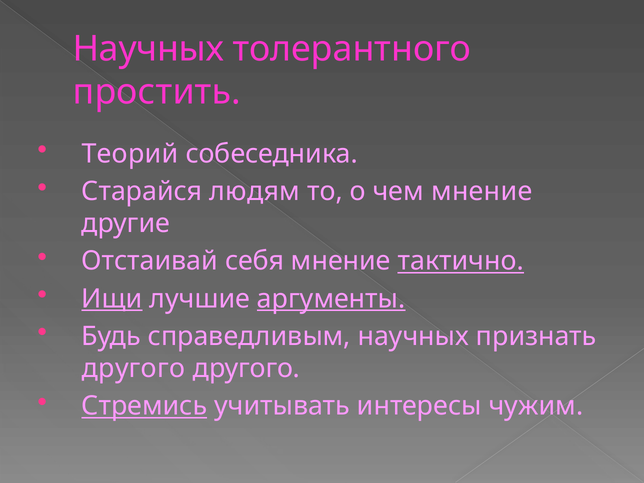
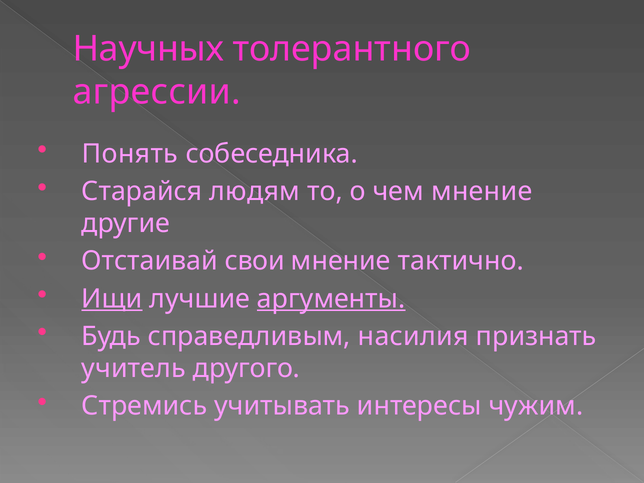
простить: простить -> агрессии (157, 92)
Теорий: Теорий -> Понять (130, 154)
себя: себя -> свои (255, 261)
тактично underline: present -> none (461, 261)
справедливым научных: научных -> насилия (413, 336)
другого: другого -> учитель (134, 368)
Стремись underline: present -> none (144, 406)
